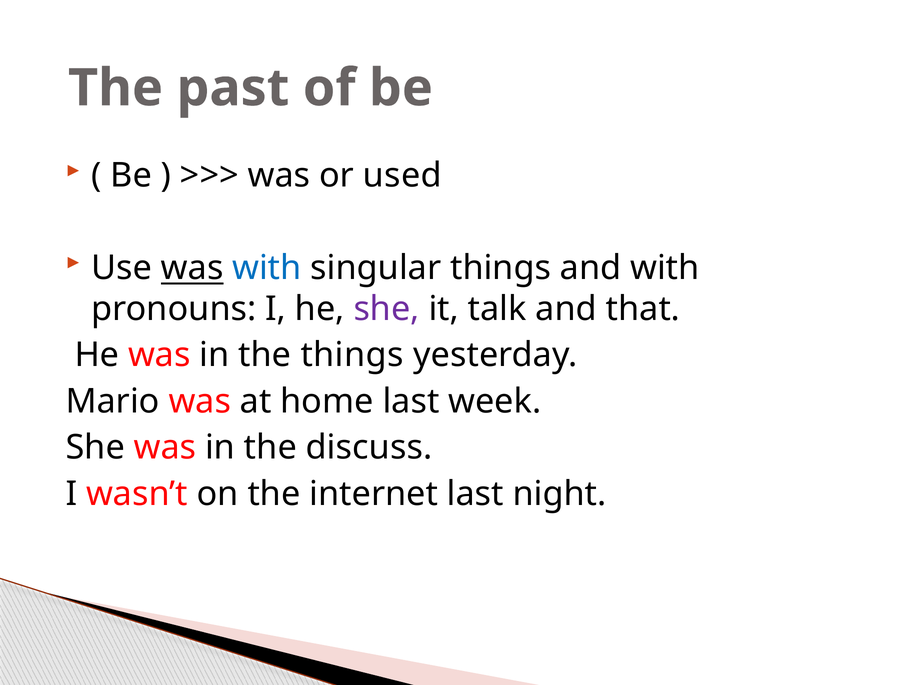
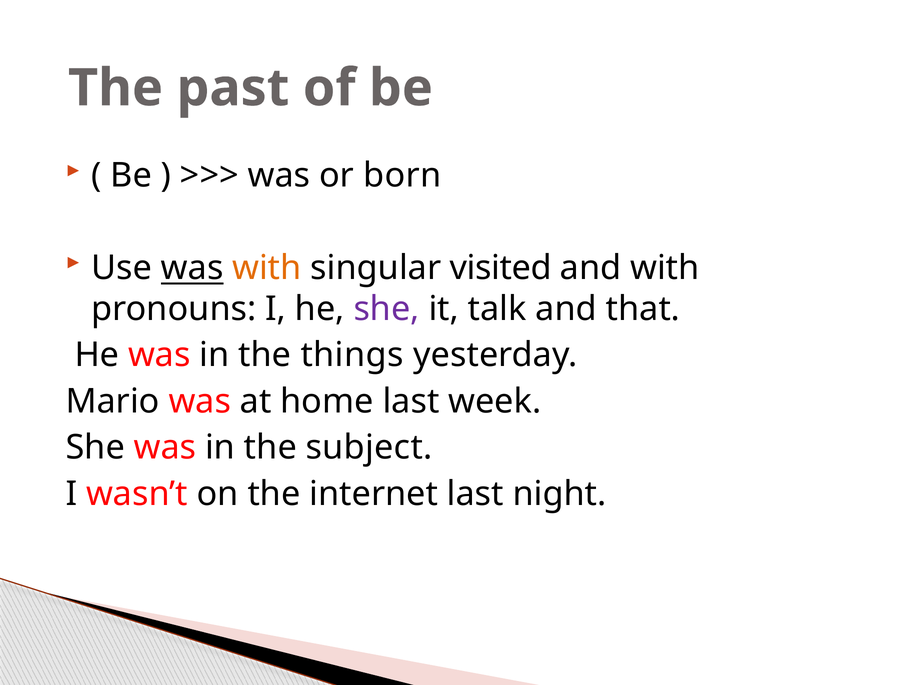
used: used -> born (402, 176)
with colour: blue -> orange (267, 268)
singular things: things -> visited (501, 268)
discuss: discuss -> subject (369, 448)
